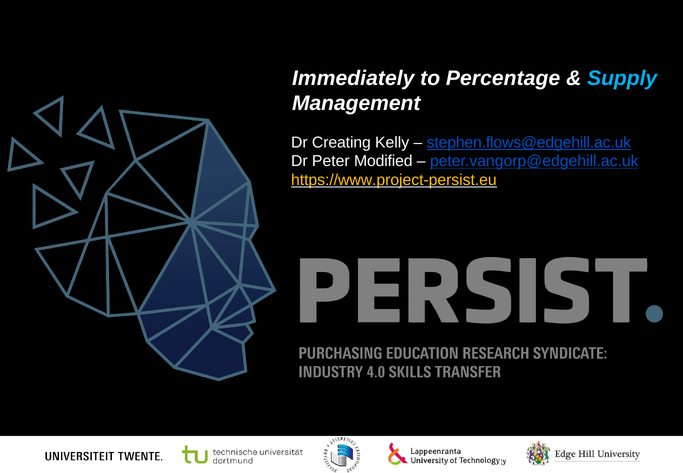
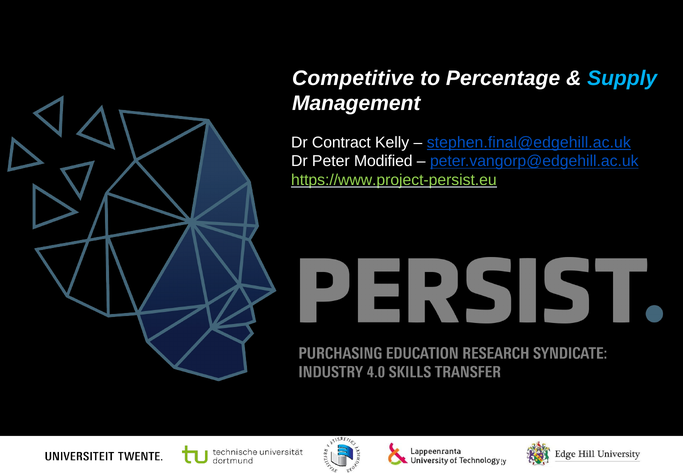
Immediately: Immediately -> Competitive (353, 78)
Creating: Creating -> Contract (341, 142)
stephen.flows@edgehill.ac.uk: stephen.flows@edgehill.ac.uk -> stephen.final@edgehill.ac.uk (529, 142)
https://www.project-persist.eu colour: yellow -> light green (394, 180)
